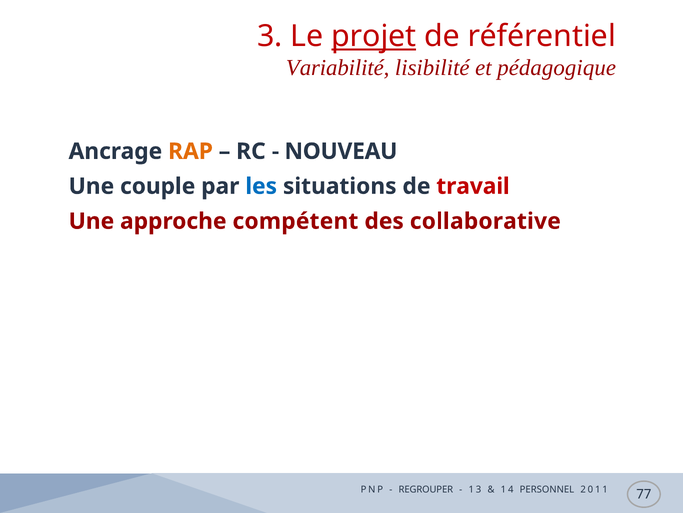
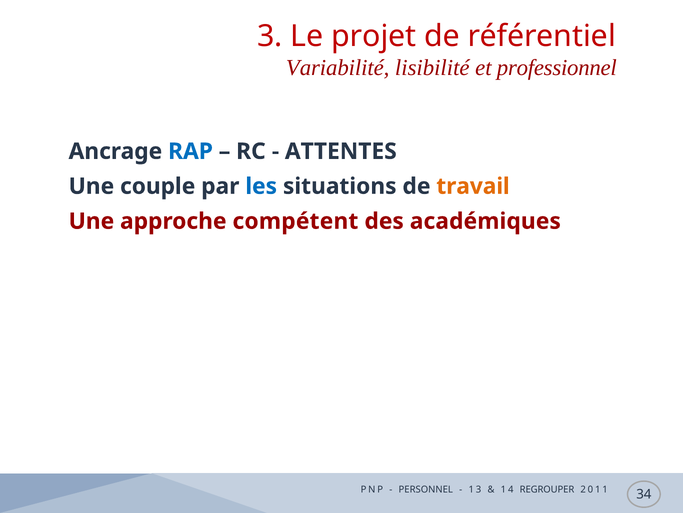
projet underline: present -> none (374, 36)
pédagogique: pédagogique -> professionnel (557, 68)
RAP colour: orange -> blue (191, 151)
NOUVEAU: NOUVEAU -> ATTENTES (341, 151)
travail colour: red -> orange (473, 186)
collaborative: collaborative -> académiques (485, 221)
REGROUPER: REGROUPER -> PERSONNEL (426, 489)
PERSONNEL: PERSONNEL -> REGROUPER (547, 489)
77: 77 -> 34 (644, 494)
